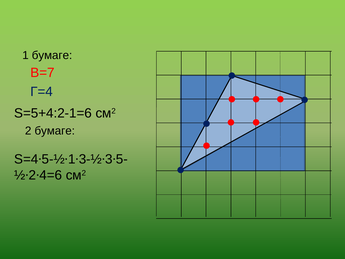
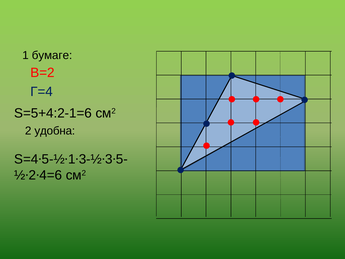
В=7: В=7 -> В=2 (42, 73)
2 бумаге: бумаге -> удобна (55, 131)
